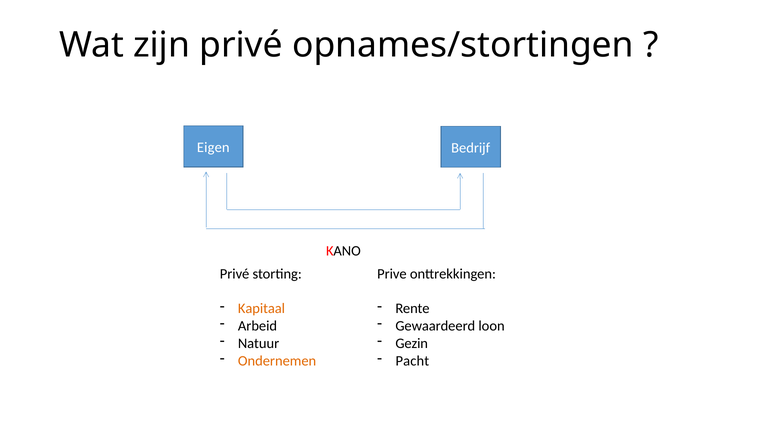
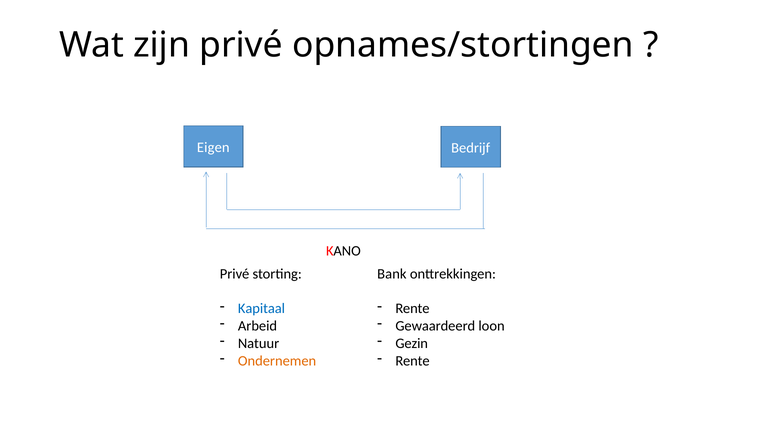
Prive: Prive -> Bank (392, 274)
Kapitaal colour: orange -> blue (262, 309)
Pacht: Pacht -> Rente (413, 361)
